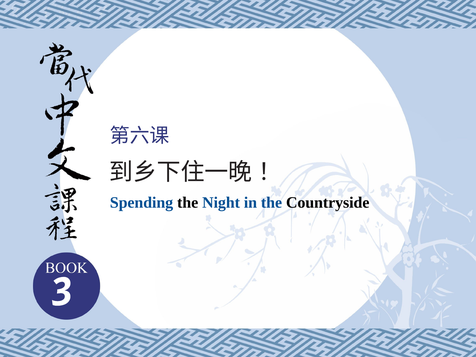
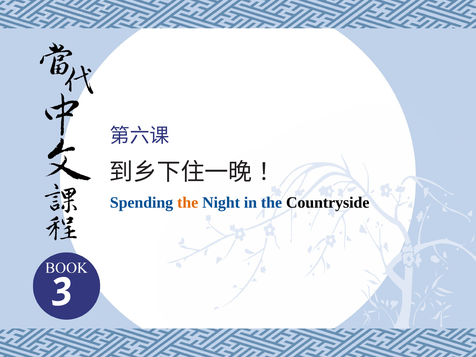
the colour: black -> orange (188, 203)
